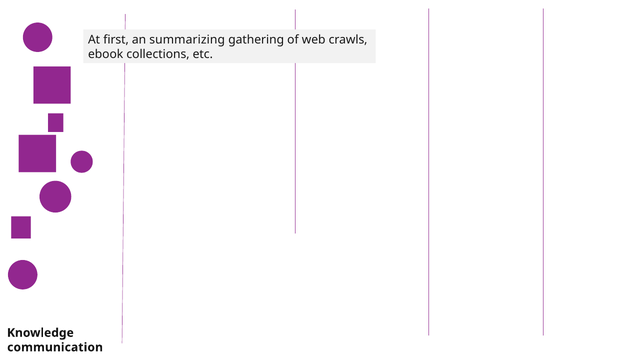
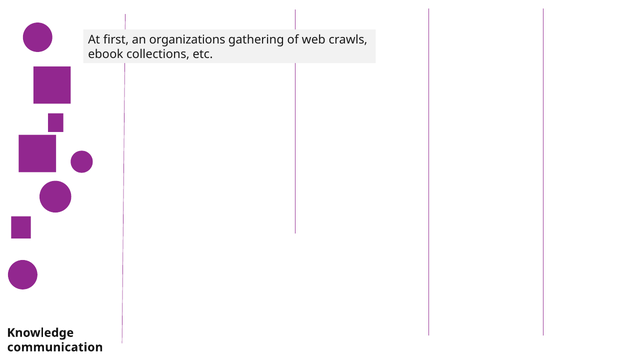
summarizing: summarizing -> organizations (187, 40)
